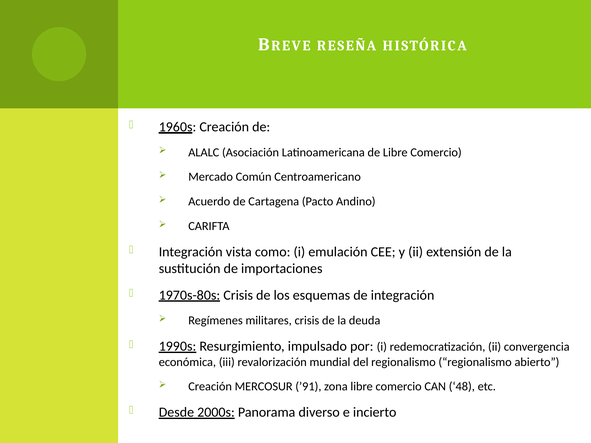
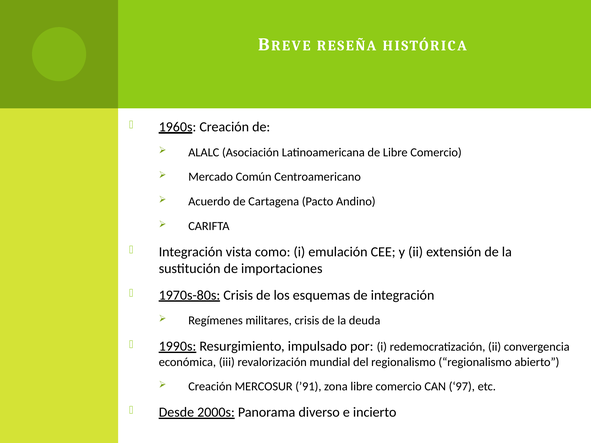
48: 48 -> 97 (462, 387)
